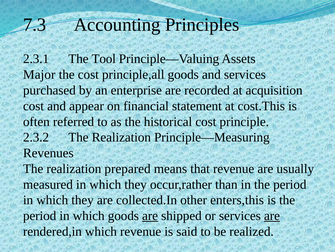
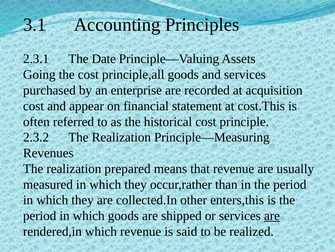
7.3: 7.3 -> 3.1 (35, 25)
Tool: Tool -> Date (104, 59)
Major: Major -> Going (39, 74)
are underline: present -> none (150, 215)
